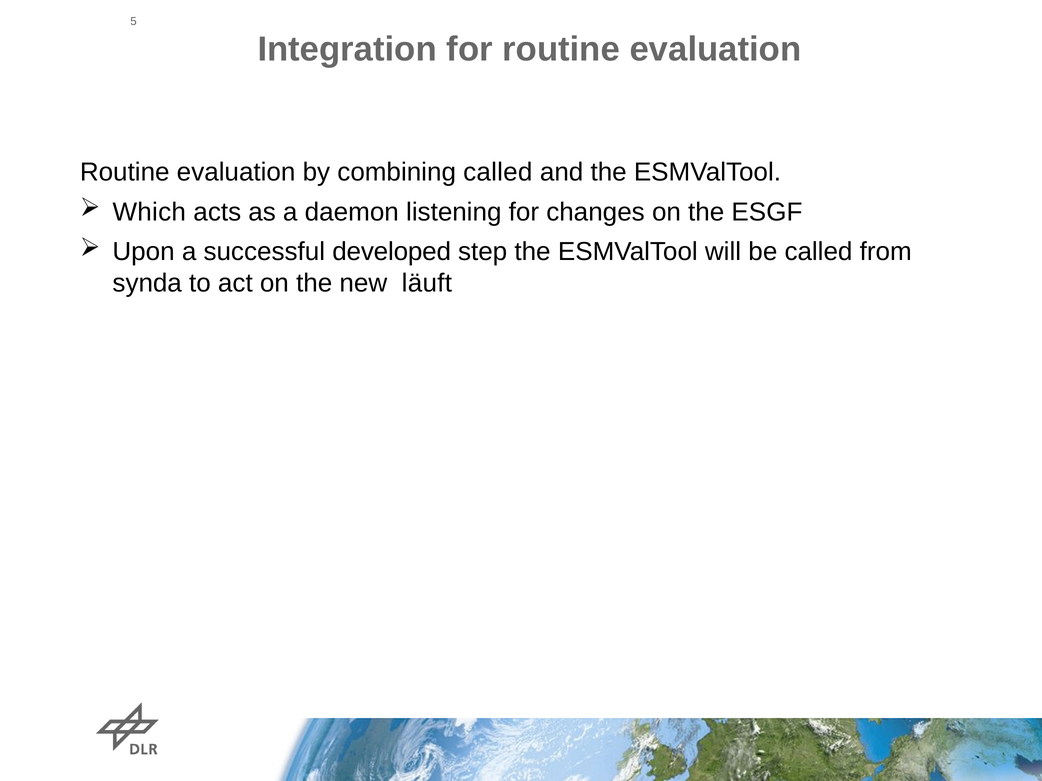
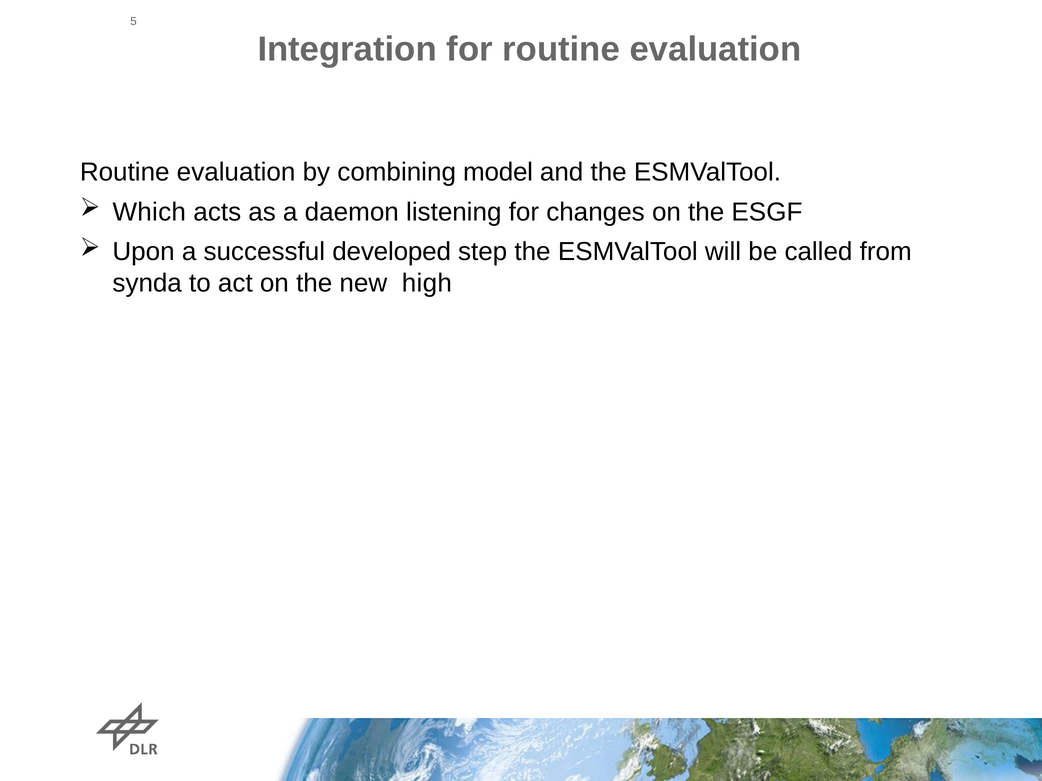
combining called: called -> model (498, 172)
läuft: läuft -> high (427, 283)
